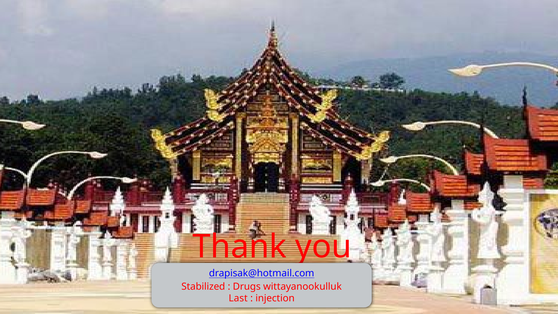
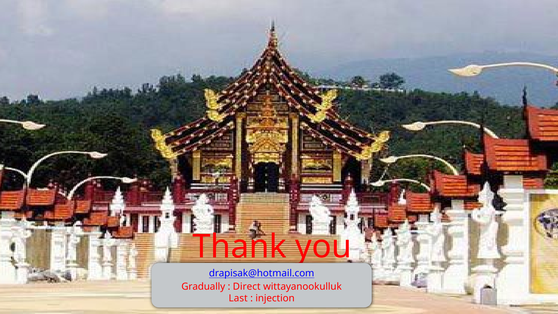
Stabilized: Stabilized -> Gradually (203, 287)
Drugs: Drugs -> Direct (247, 287)
